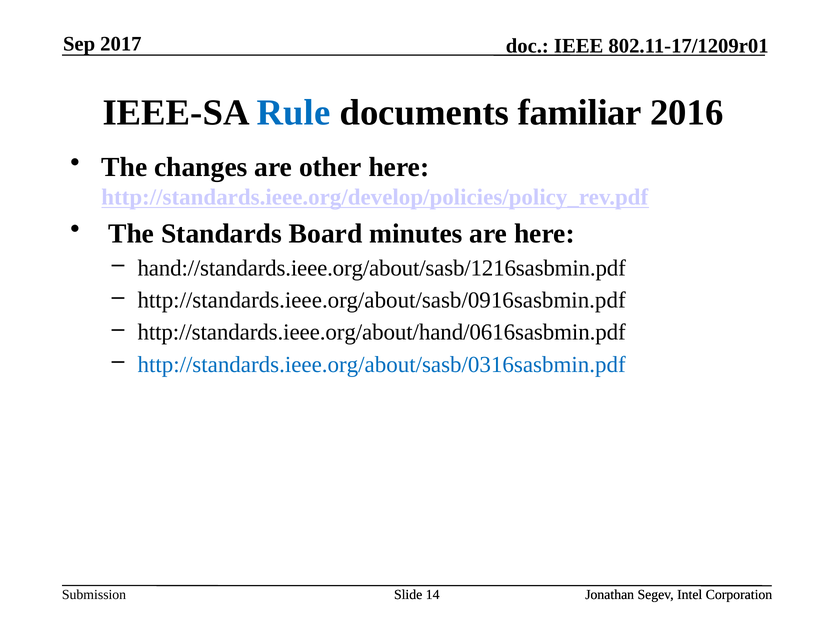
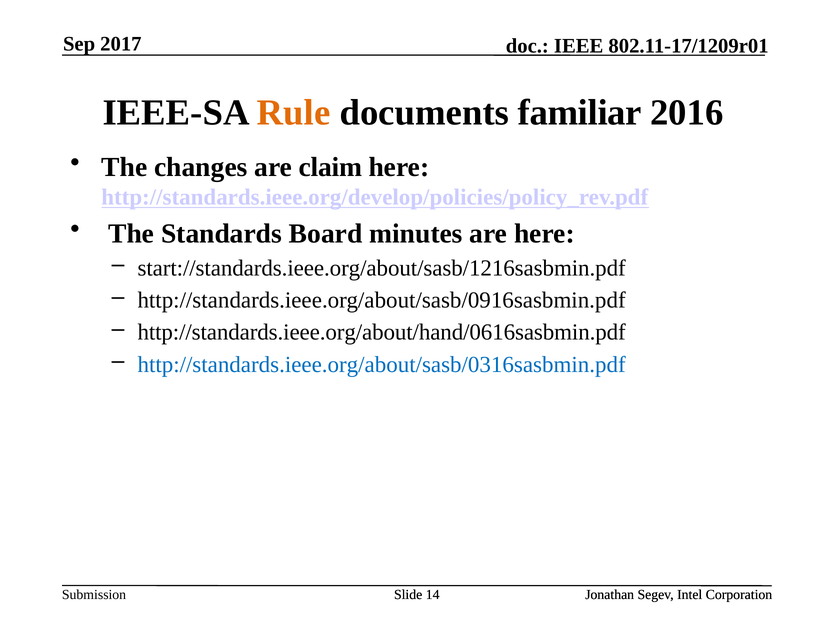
Rule colour: blue -> orange (294, 113)
other: other -> claim (330, 167)
hand://standards.ieee.org/about/sasb/1216sasbmin.pdf: hand://standards.ieee.org/about/sasb/1216sasbmin.pdf -> start://standards.ieee.org/about/sasb/1216sasbmin.pdf (382, 268)
